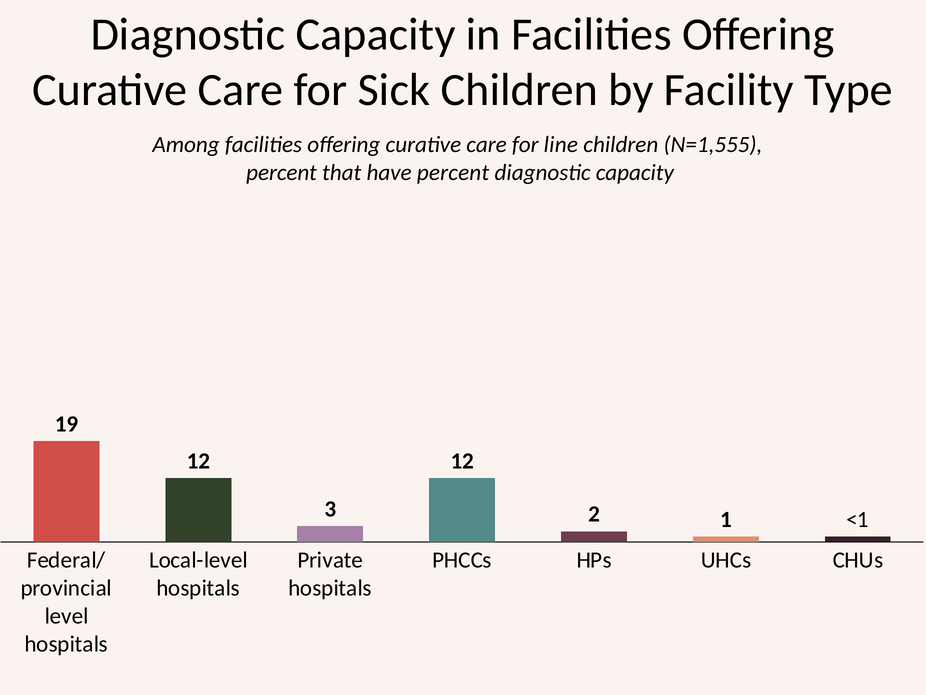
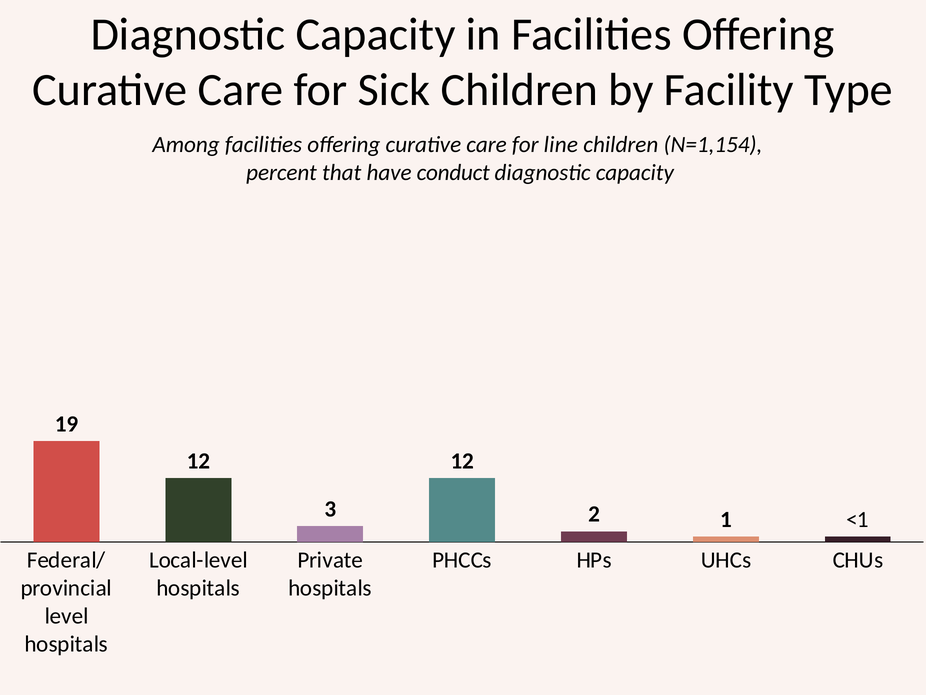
N=1,555: N=1,555 -> N=1,154 (713, 145)
have percent: percent -> conduct (453, 172)
